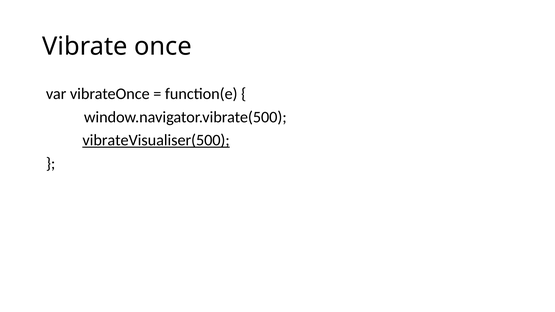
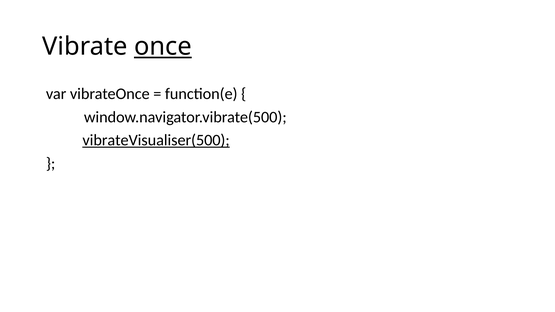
once underline: none -> present (163, 47)
